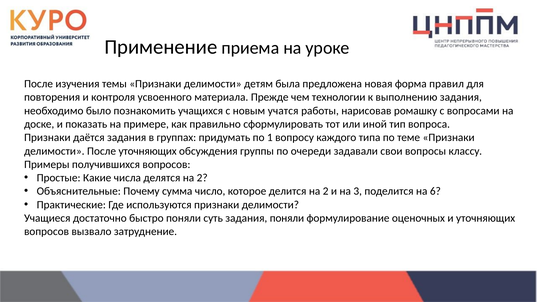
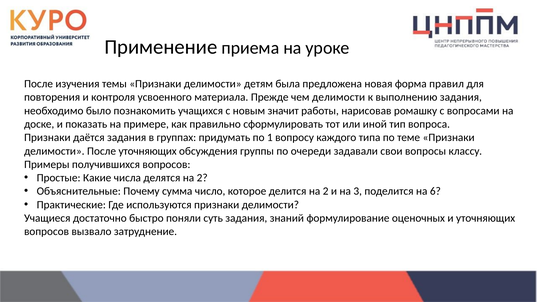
чем технологии: технологии -> делимости (339, 97)
учатся: учатся -> значит (283, 111)
задания поняли: поняли -> знаний (287, 218)
